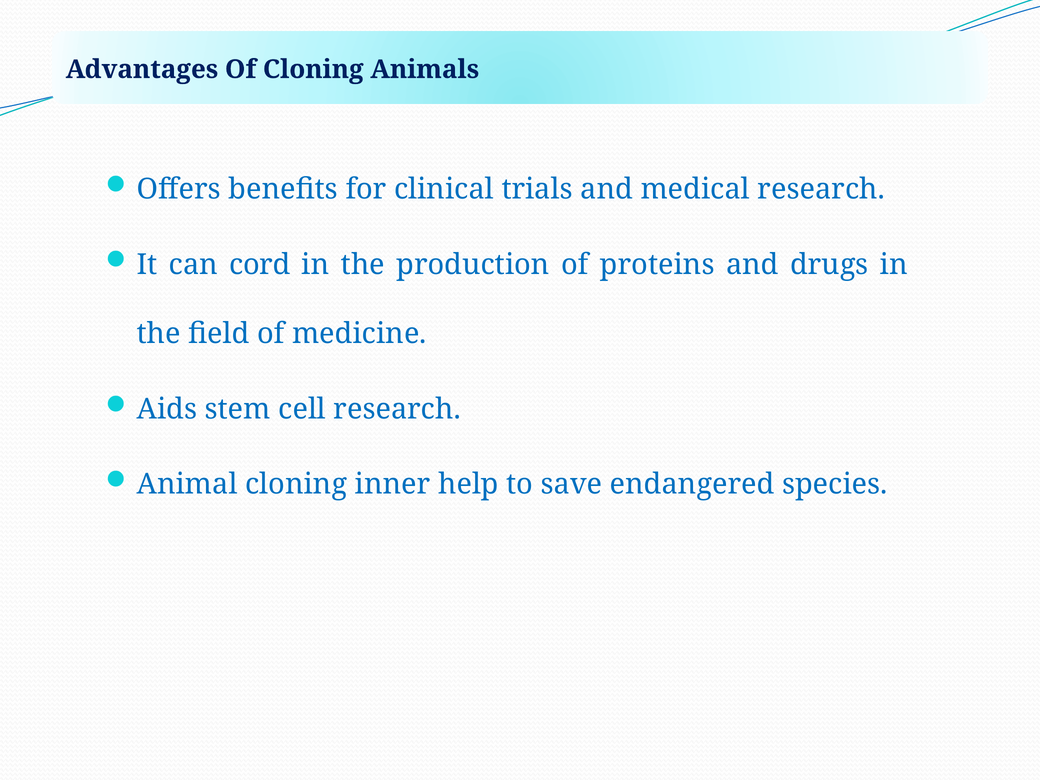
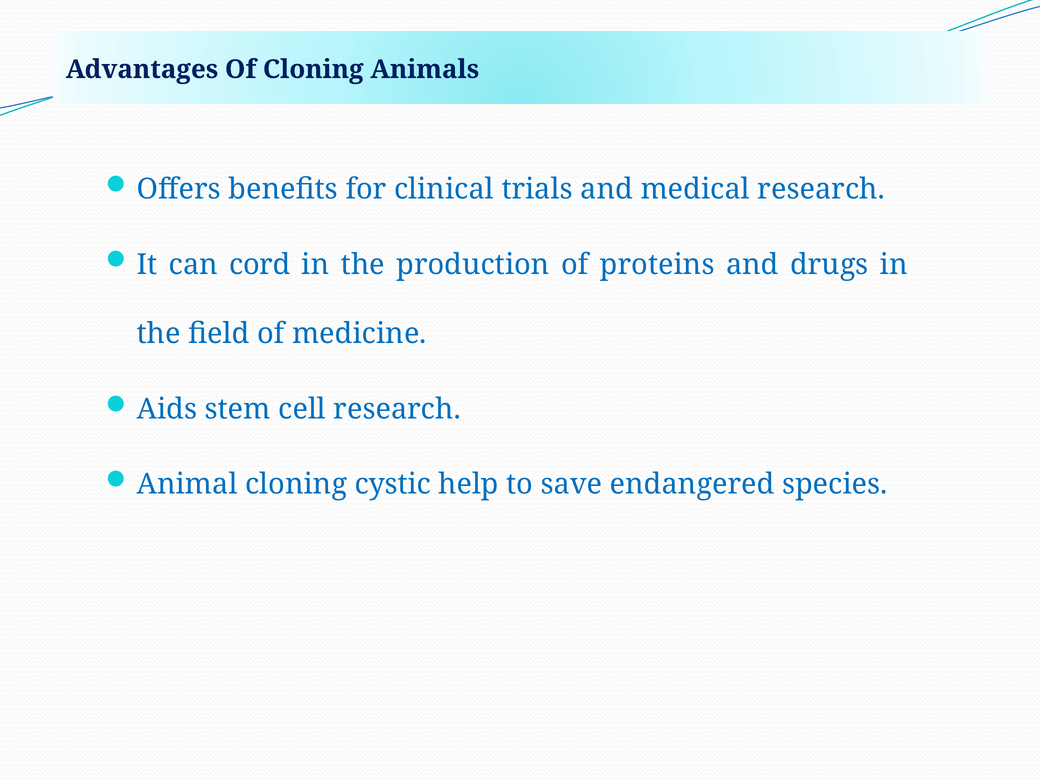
inner: inner -> cystic (393, 484)
